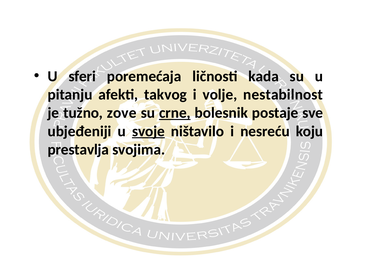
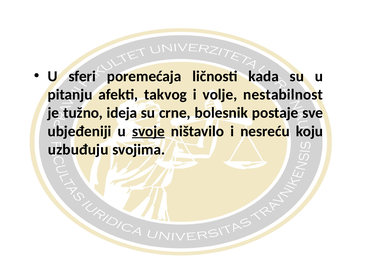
zove: zove -> ideja (122, 113)
crne underline: present -> none (175, 113)
prestavlja: prestavlja -> uzbuđuju (78, 149)
